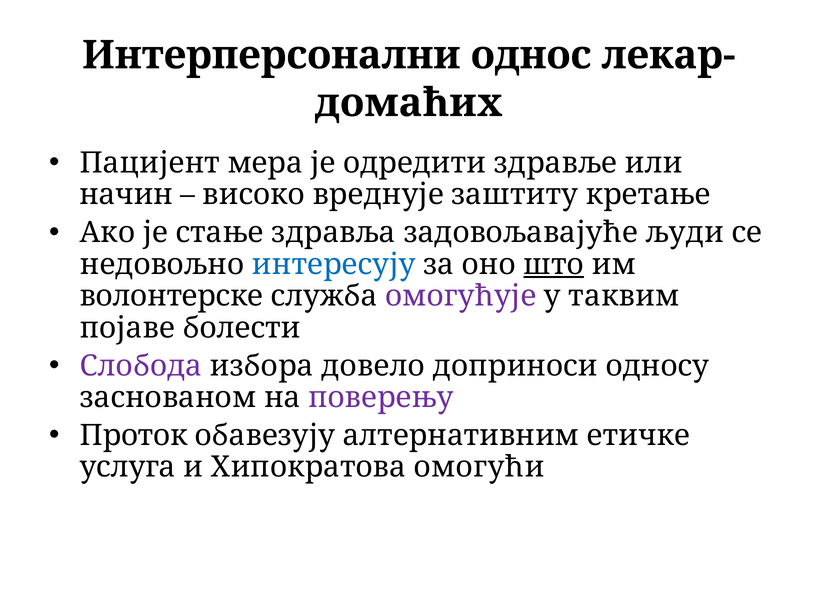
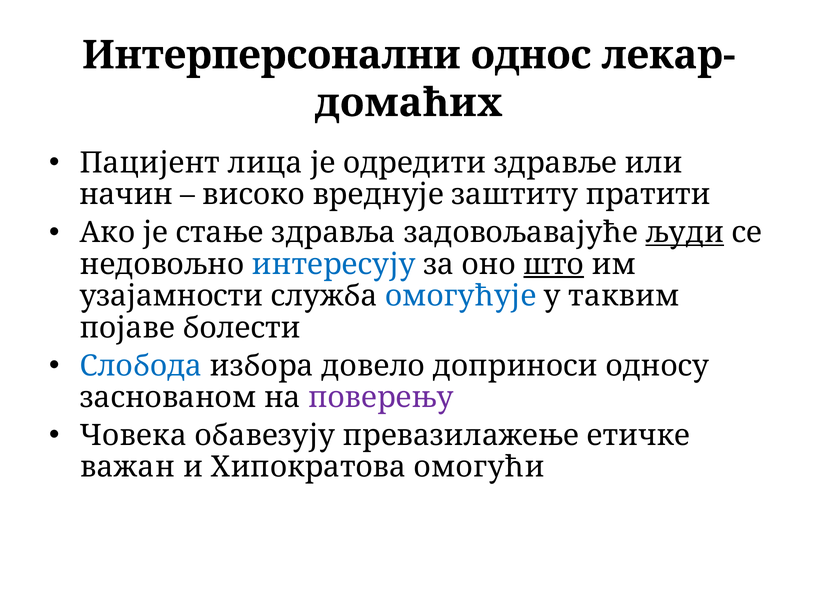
мера: мера -> лица (265, 163)
кретање: кретање -> пратити (648, 195)
људи underline: none -> present (685, 233)
волонтерске: волонтерске -> узајамности (171, 296)
омогућује colour: purple -> blue (461, 296)
Слобода colour: purple -> blue (141, 366)
Проток: Проток -> Човека (133, 436)
алтернативним: алтернативним -> превазилажење (461, 436)
услуга: услуга -> важан (127, 468)
